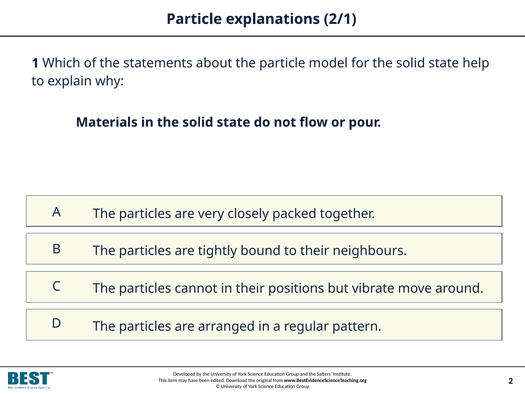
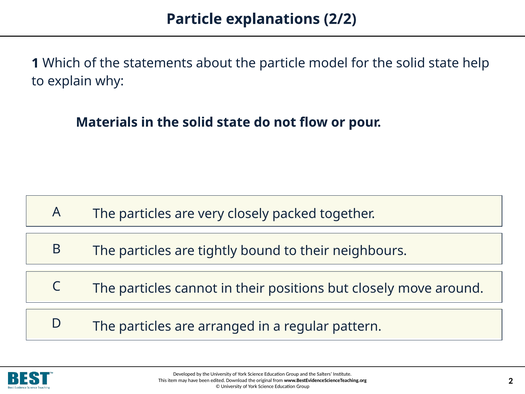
2/1: 2/1 -> 2/2 (340, 19)
but vibrate: vibrate -> closely (373, 288)
